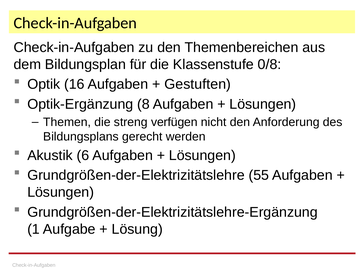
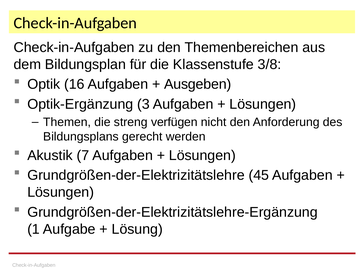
0/8: 0/8 -> 3/8 (270, 64)
Gestuften: Gestuften -> Ausgeben (198, 84)
8: 8 -> 3 (143, 104)
6: 6 -> 7 (83, 155)
55: 55 -> 45 (259, 175)
